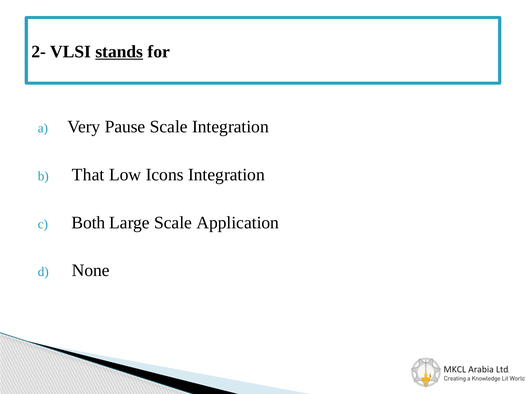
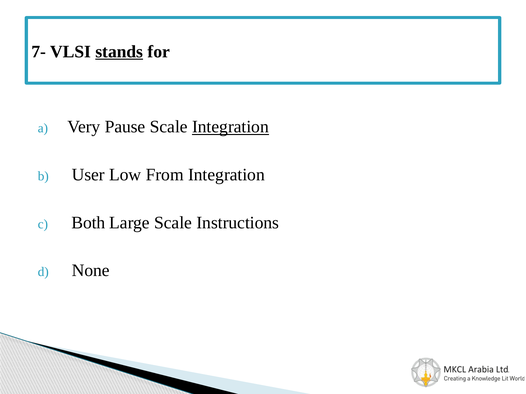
2-: 2- -> 7- (39, 52)
Integration underline: none -> present (230, 127)
That: That -> User (88, 175)
Icons: Icons -> From (165, 175)
Application: Application -> Instructions (238, 223)
